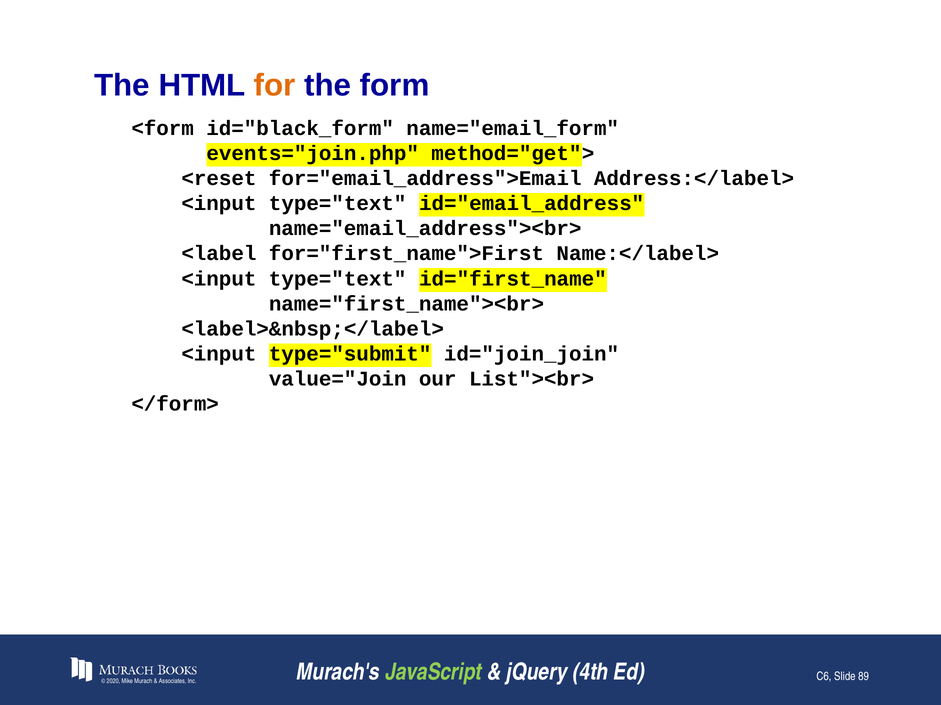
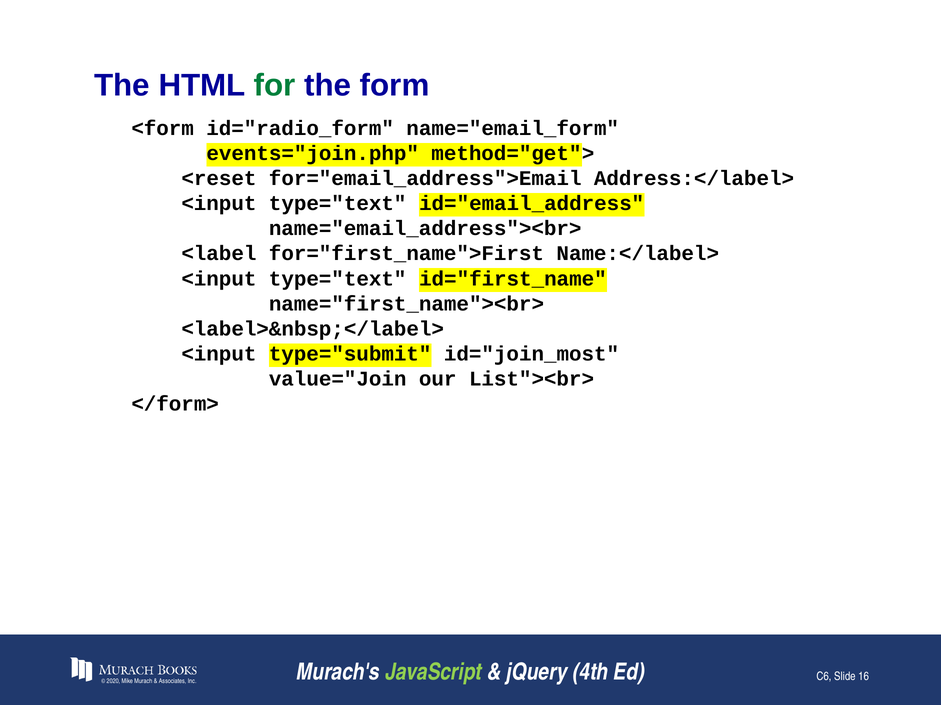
for colour: orange -> green (275, 85)
id="black_form: id="black_form -> id="radio_form (300, 128)
id="join_join: id="join_join -> id="join_most (532, 354)
89: 89 -> 16 (864, 677)
